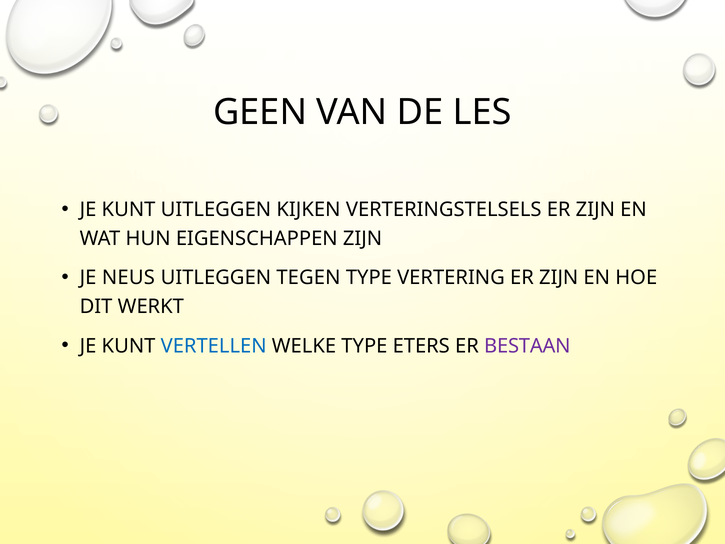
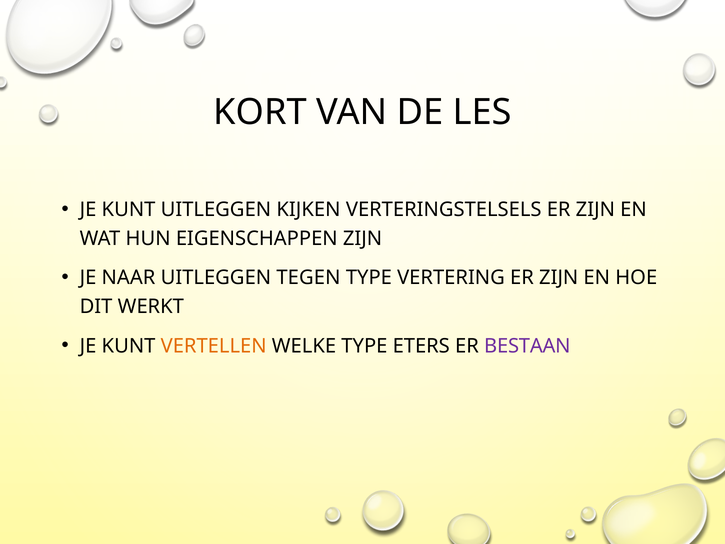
GEEN: GEEN -> KORT (260, 112)
NEUS: NEUS -> NAAR (128, 278)
VERTELLEN colour: blue -> orange (214, 346)
